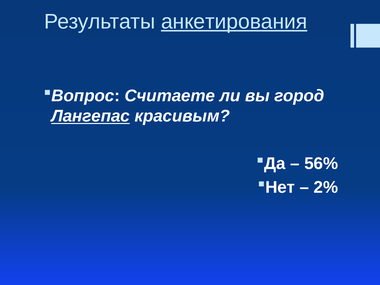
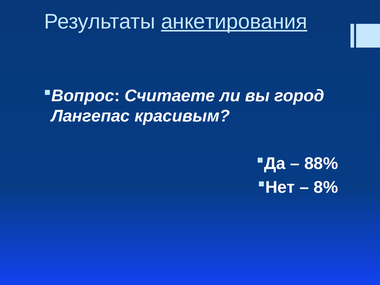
Лангепас underline: present -> none (91, 116)
56%: 56% -> 88% (321, 164)
2%: 2% -> 8% (326, 187)
